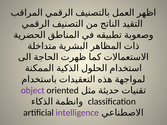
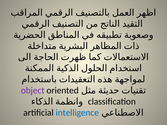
intelligence colour: purple -> blue (77, 113)
